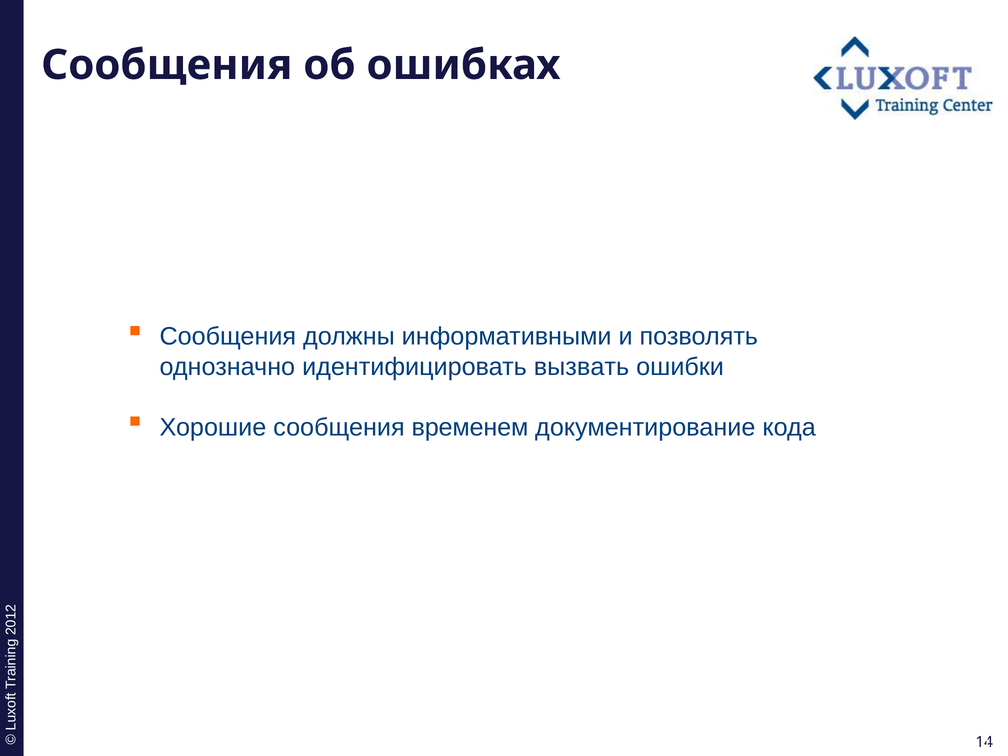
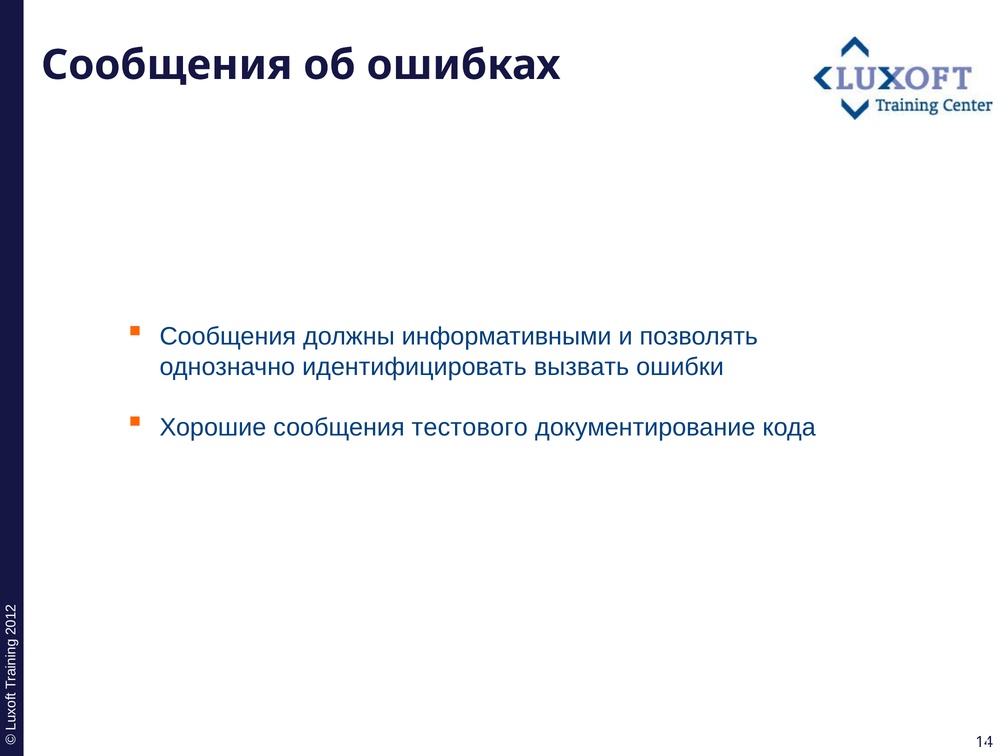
временем: временем -> тестового (470, 427)
